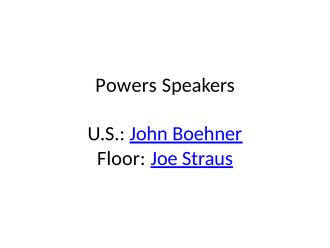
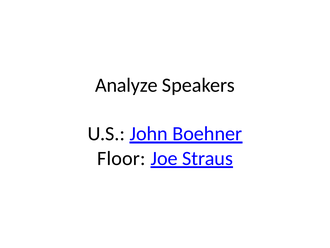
Powers: Powers -> Analyze (126, 85)
